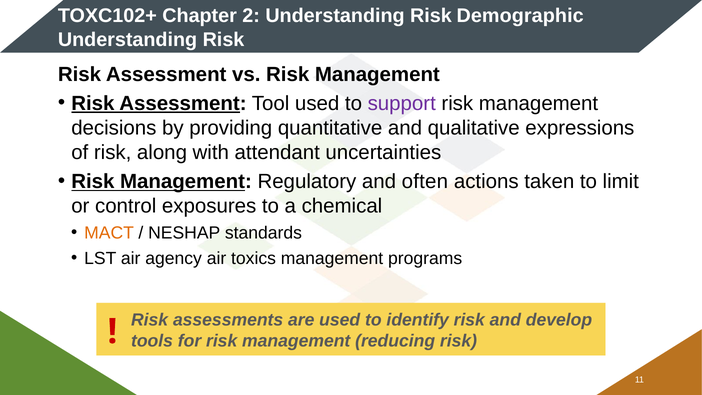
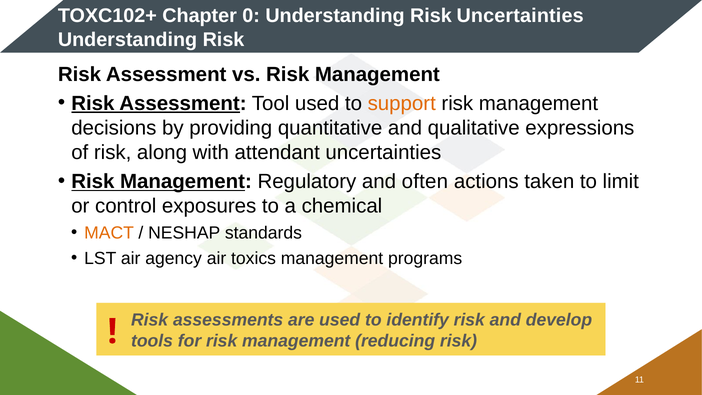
2: 2 -> 0 (251, 16)
Risk Demographic: Demographic -> Uncertainties (520, 16)
support colour: purple -> orange (402, 103)
